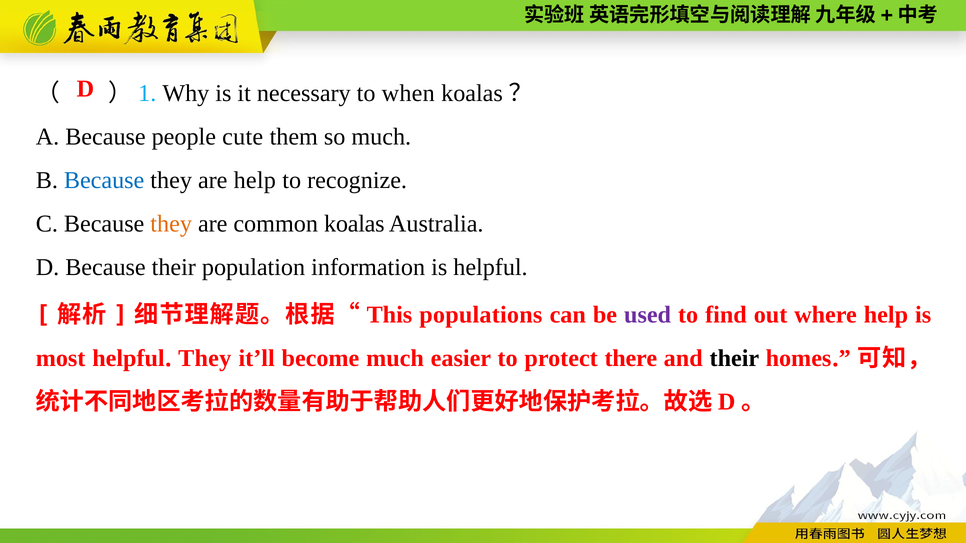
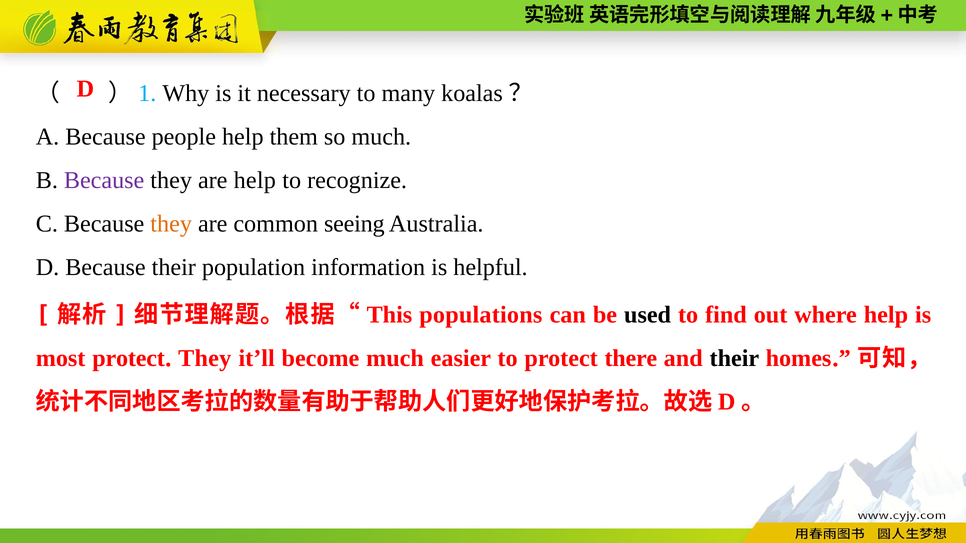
when: when -> many (408, 93)
people cute: cute -> help (243, 137)
Because colour: blue -> purple (104, 180)
common koalas: koalas -> seeing (354, 224)
used colour: purple -> black (648, 315)
most helpful: helpful -> protect (129, 359)
